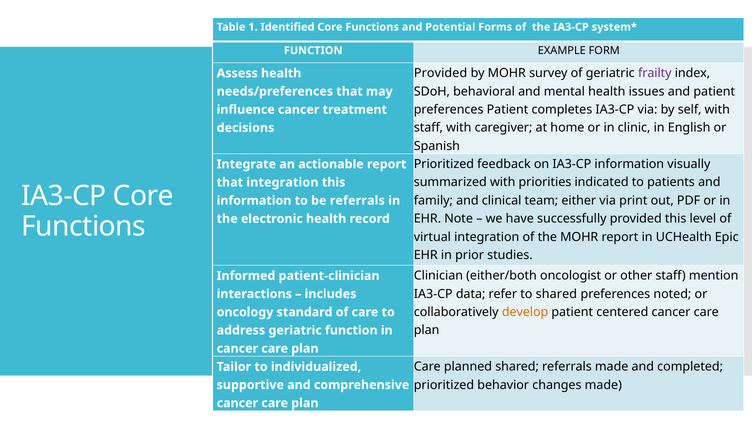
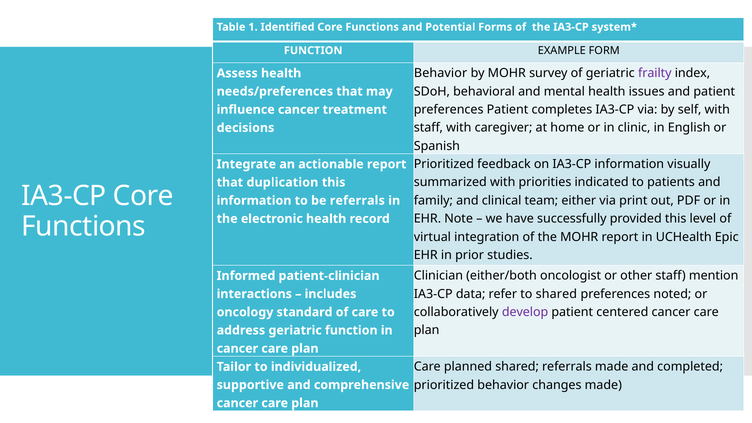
Provided: Provided -> Behavior (441, 73)
that integration: integration -> duplication (282, 182)
develop colour: orange -> purple (525, 312)
